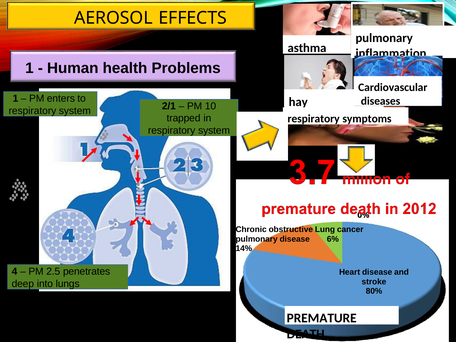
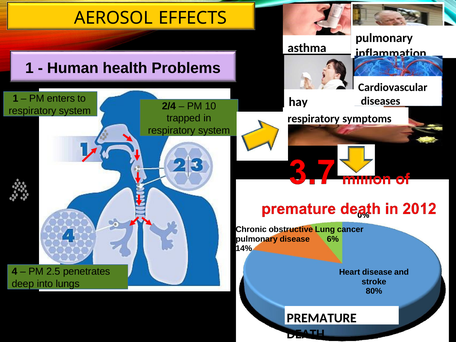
2/1: 2/1 -> 2/4 (169, 106)
